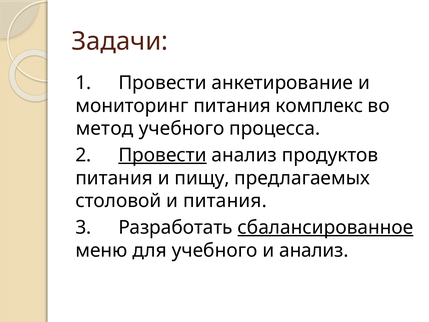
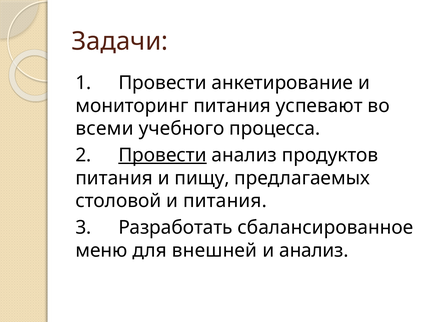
комплекс: комплекс -> успевают (319, 106)
метод: метод -> всеми (105, 129)
сбалансированное underline: present -> none (325, 227)
для учебного: учебного -> внешней (215, 250)
